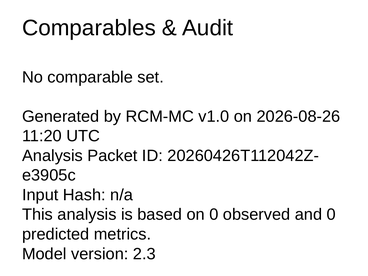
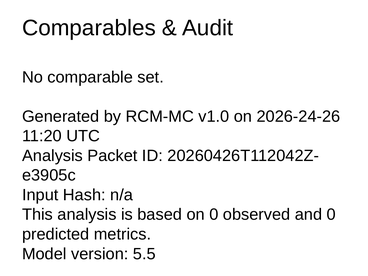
2026-08-26: 2026-08-26 -> 2026-24-26 (298, 116)
2.3: 2.3 -> 5.5 (144, 254)
